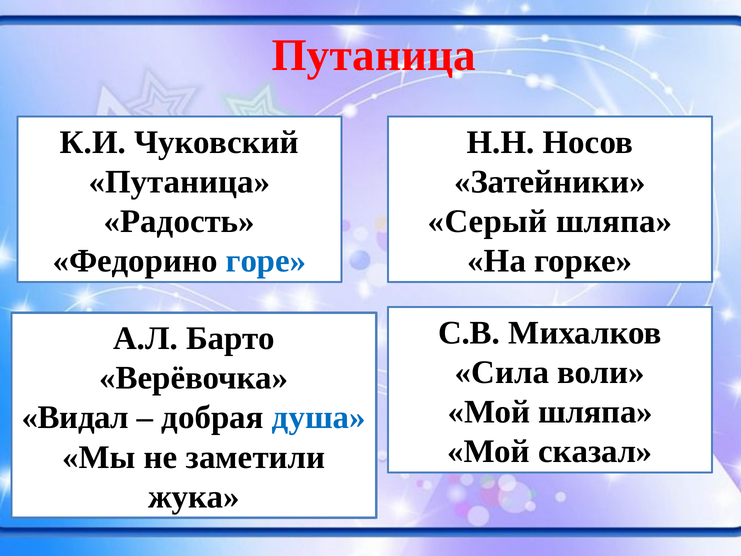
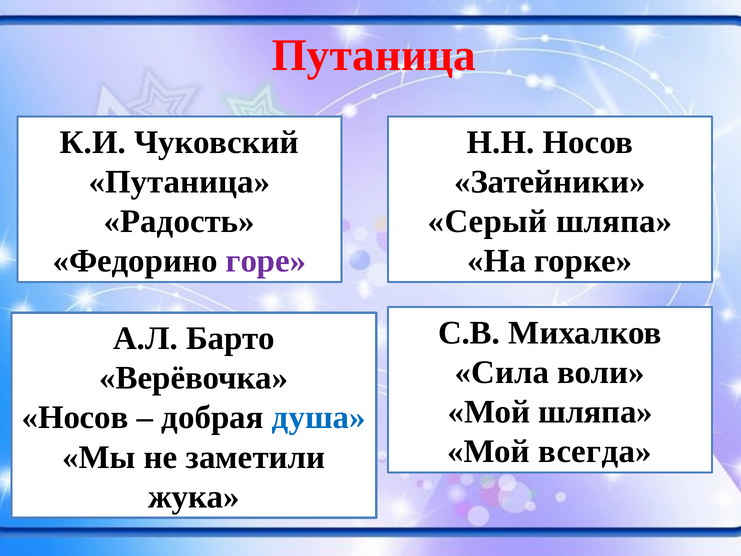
горе colour: blue -> purple (266, 261)
Видал: Видал -> Носов (75, 417)
сказал: сказал -> всегда (595, 451)
